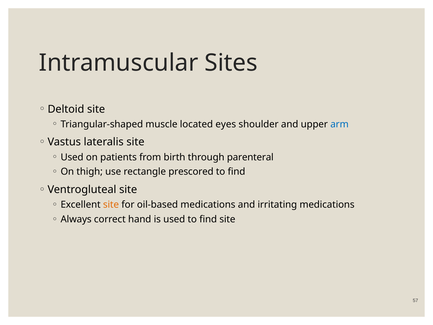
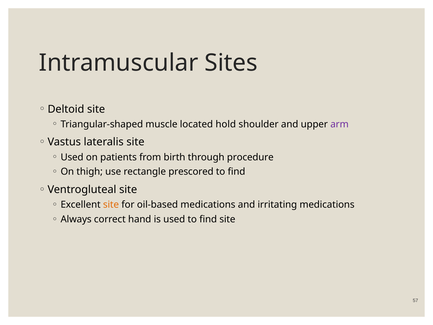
eyes: eyes -> hold (226, 124)
arm colour: blue -> purple (340, 124)
parenteral: parenteral -> procedure (250, 157)
